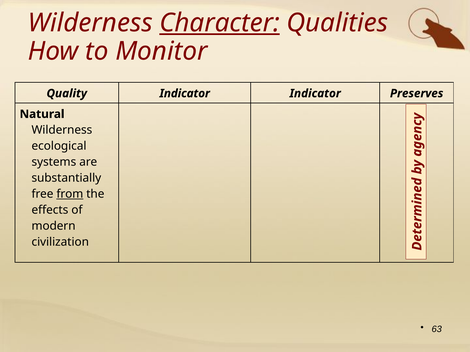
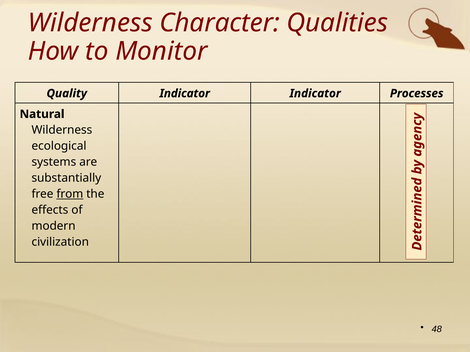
Character underline: present -> none (220, 23)
Preserves: Preserves -> Processes (417, 94)
63: 63 -> 48 (437, 329)
